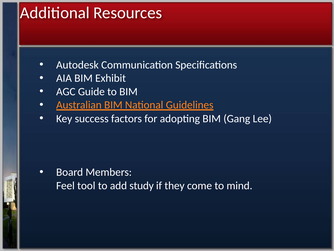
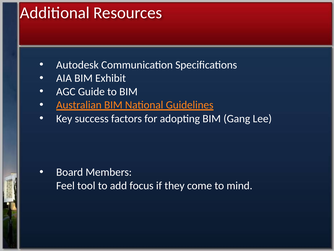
study: study -> focus (142, 185)
